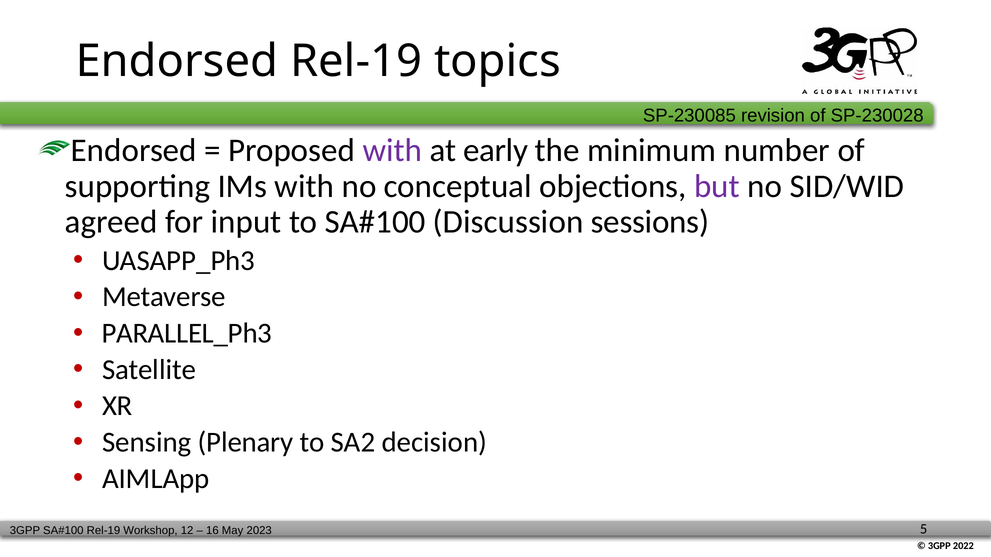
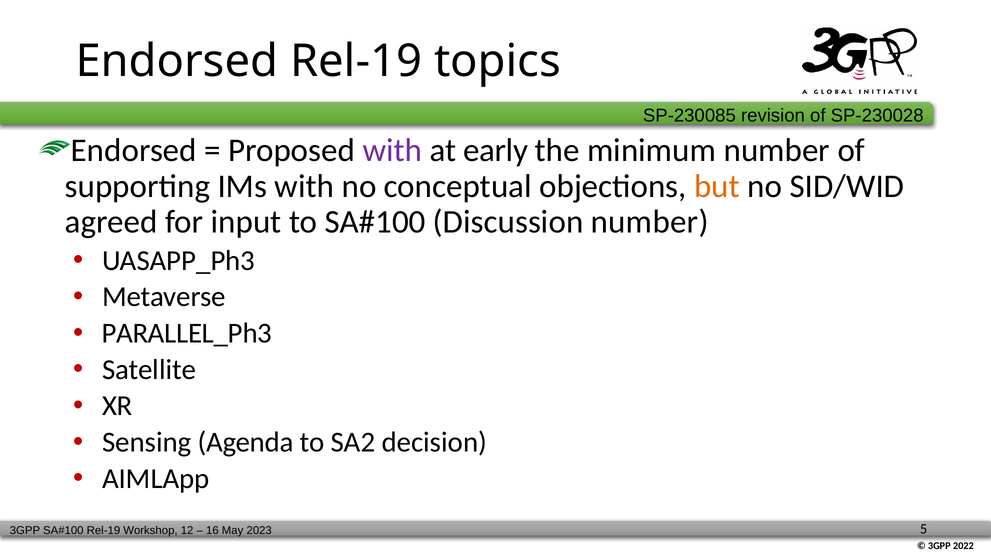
but colour: purple -> orange (717, 186)
Discussion sessions: sessions -> number (650, 222)
Plenary: Plenary -> Agenda (246, 443)
